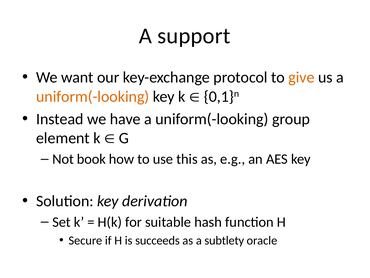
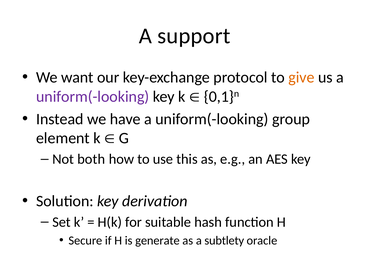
uniform(-looking colour: orange -> purple (93, 96)
book: book -> both (91, 159)
succeeds: succeeds -> generate (157, 240)
